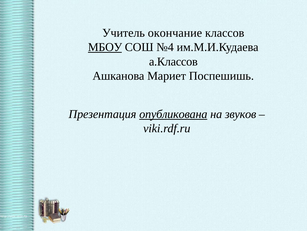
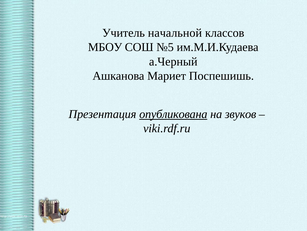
окончание: окончание -> начальной (175, 33)
МБОУ underline: present -> none (105, 47)
№4: №4 -> №5 (165, 47)
а.Классов: а.Классов -> а.Черный (173, 61)
